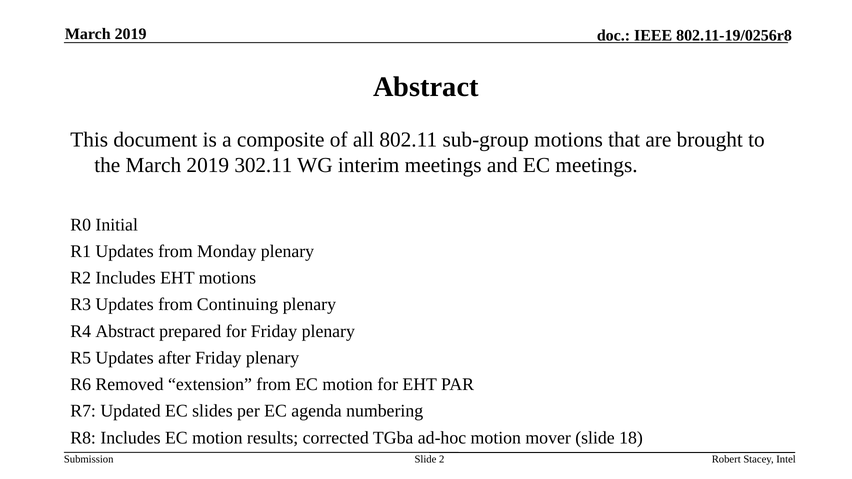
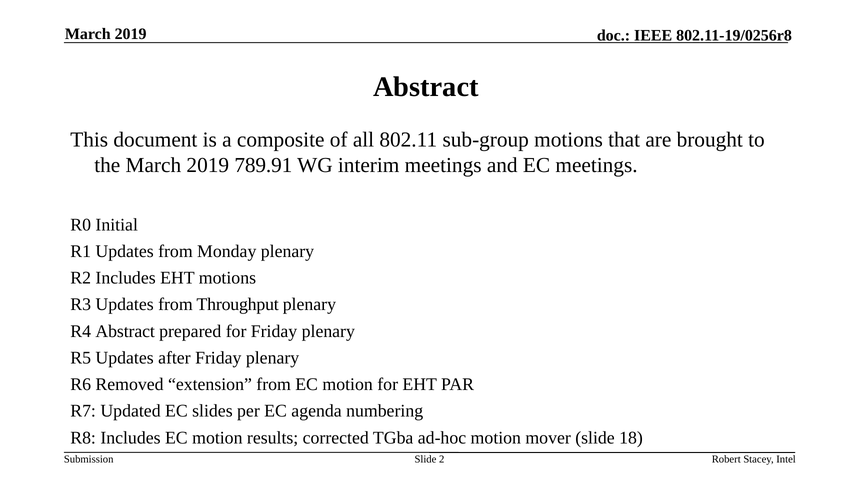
302.11: 302.11 -> 789.91 (263, 165)
Continuing: Continuing -> Throughput (238, 305)
